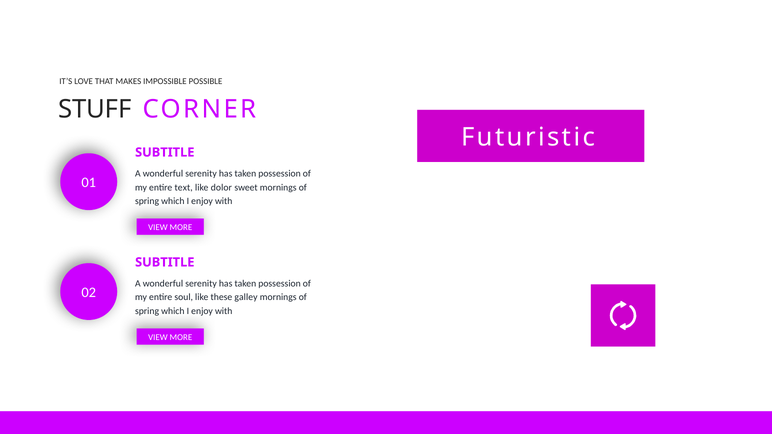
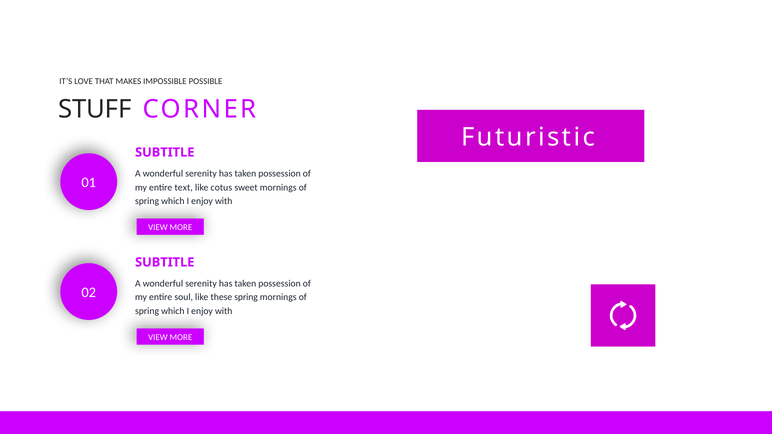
dolor: dolor -> cotus (221, 188)
these galley: galley -> spring (246, 297)
